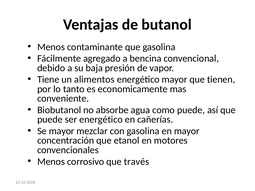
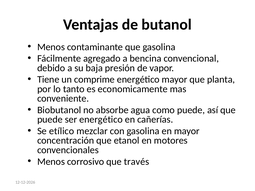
alimentos: alimentos -> comprime (94, 80)
tienen: tienen -> planta (221, 80)
Se mayor: mayor -> etílico (62, 131)
